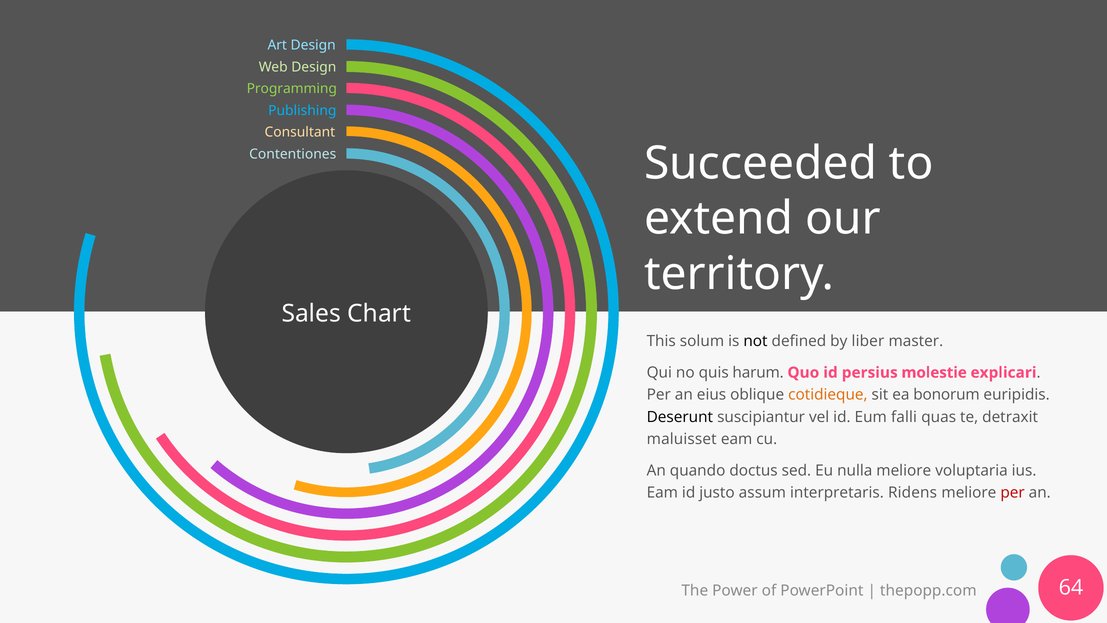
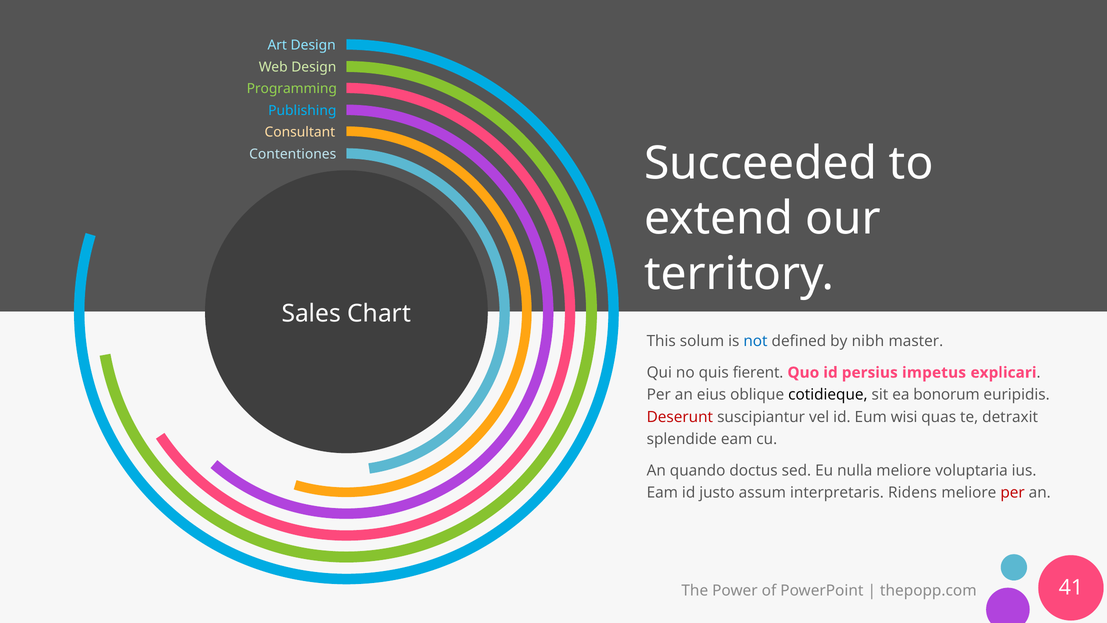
not colour: black -> blue (756, 341)
liber: liber -> nibh (868, 341)
harum: harum -> fierent (758, 372)
molestie: molestie -> impetus (934, 372)
cotidieque colour: orange -> black (828, 395)
Deserunt colour: black -> red (680, 417)
falli: falli -> wisi (904, 417)
maluisset: maluisset -> splendide (682, 439)
64: 64 -> 41 (1071, 587)
